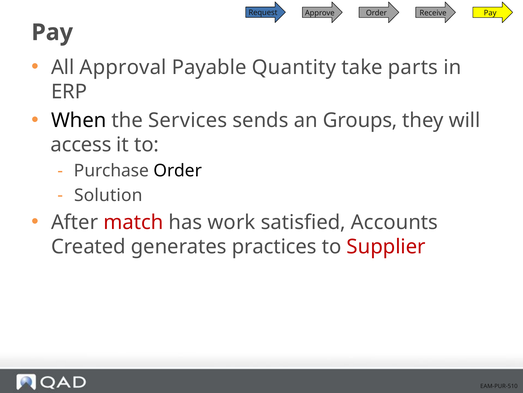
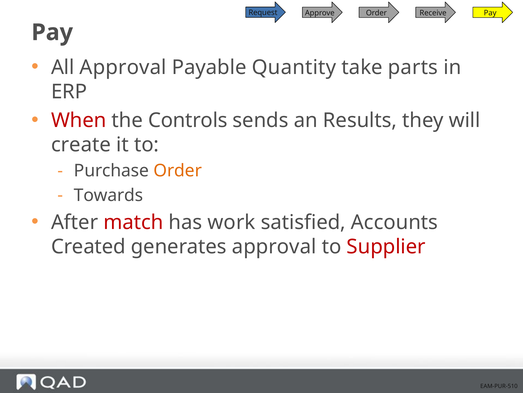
When colour: black -> red (79, 120)
Services: Services -> Controls (188, 120)
Groups: Groups -> Results (360, 120)
access: access -> create (81, 145)
Order colour: black -> orange (178, 171)
Solution: Solution -> Towards (109, 195)
generates practices: practices -> approval (274, 246)
